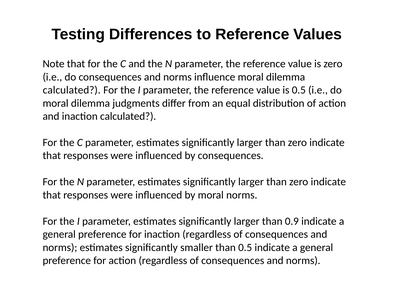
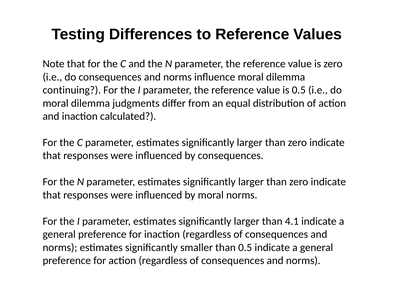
calculated: calculated -> continuing (72, 90)
0.9: 0.9 -> 4.1 (292, 222)
